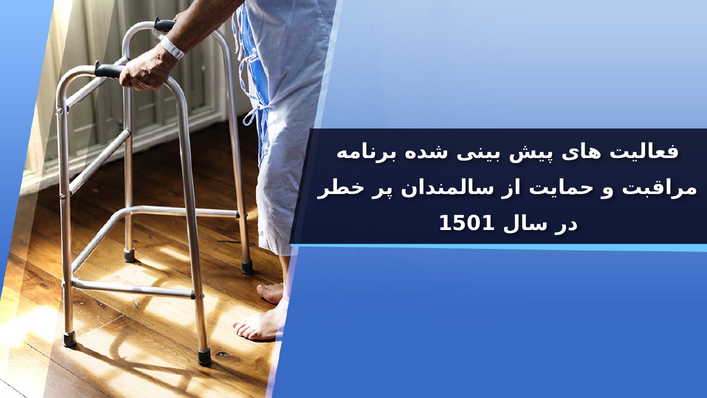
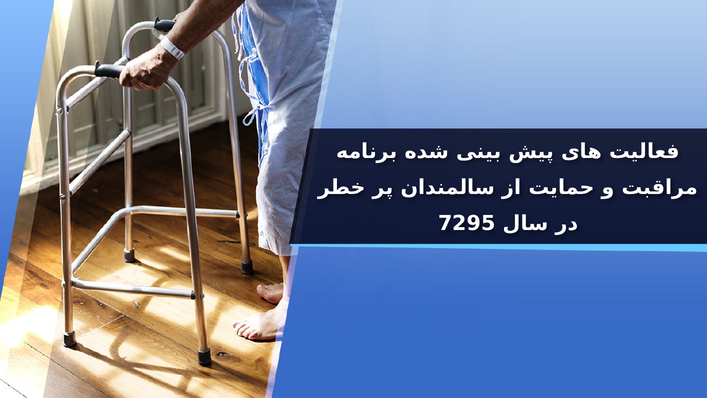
1501: 1501 -> 7295 (467, 223)
